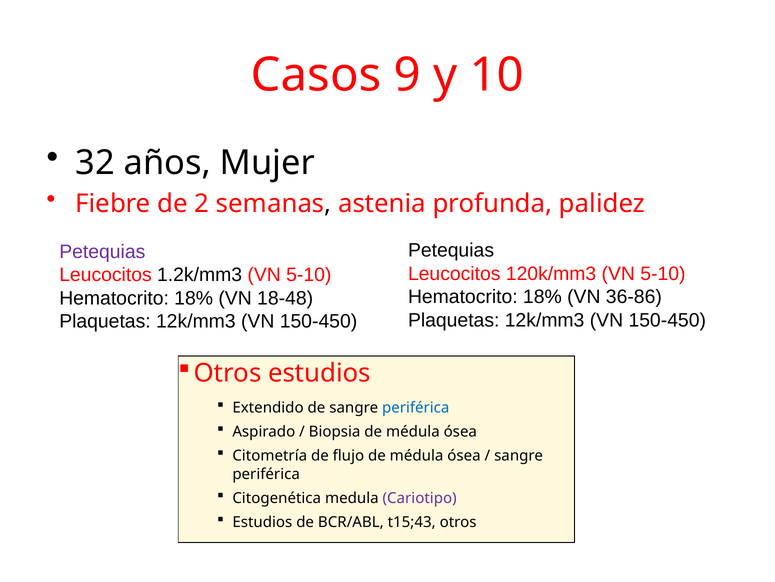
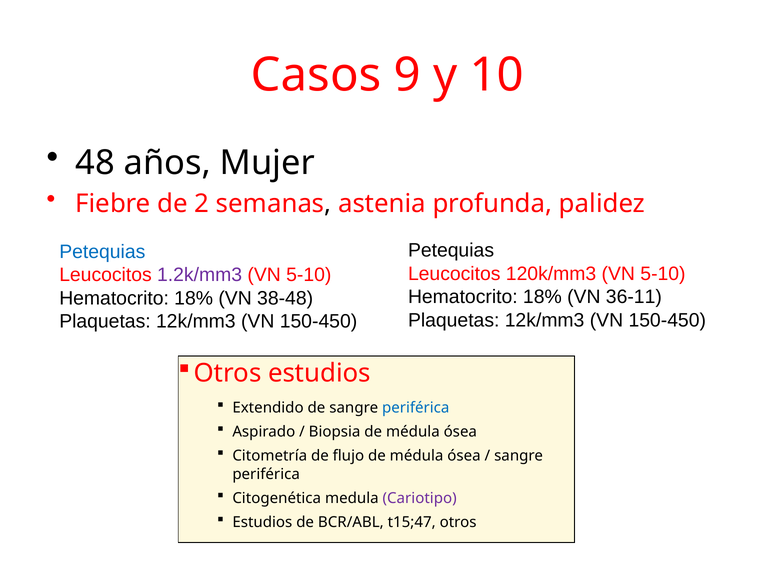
32: 32 -> 48 (95, 163)
Petequias colour: purple -> blue (102, 251)
1.2k/mm3 colour: black -> purple (200, 275)
36-86: 36-86 -> 36-11 (634, 297)
18-48: 18-48 -> 38-48 (285, 298)
t15;43: t15;43 -> t15;47 (412, 522)
